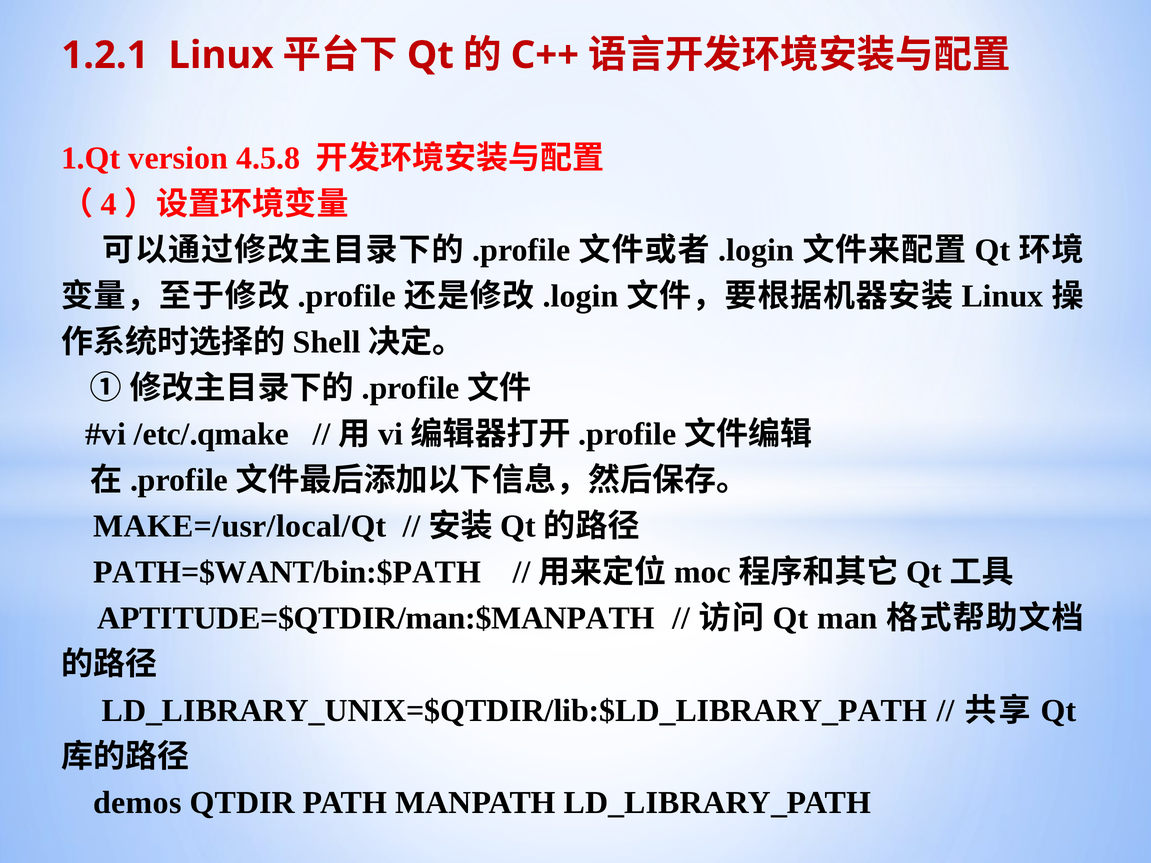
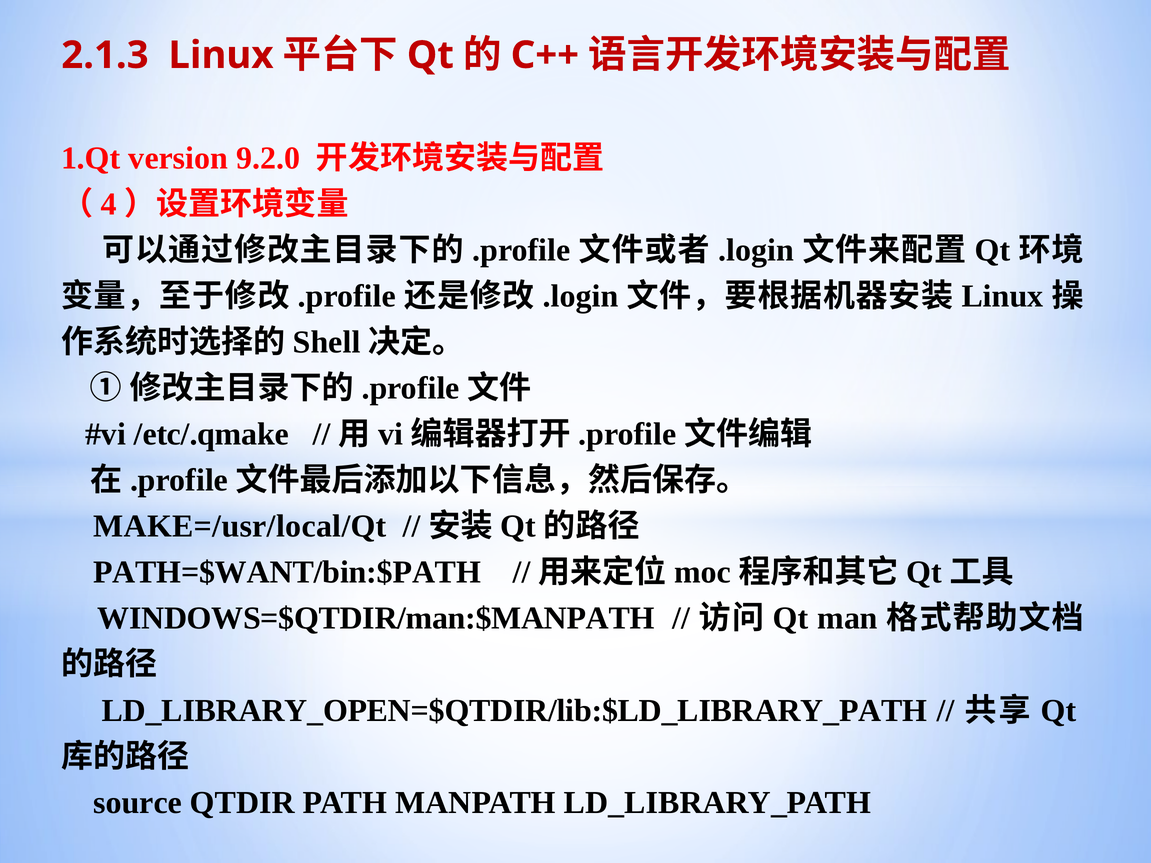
1.2.1: 1.2.1 -> 2.1.3 (105, 55)
4.5.8: 4.5.8 -> 9.2.0 (268, 158)
APTITUDE=$QTDIR/man:$MANPATH: APTITUDE=$QTDIR/man:$MANPATH -> WINDOWS=$QTDIR/man:$MANPATH (376, 619)
LD_LIBRARY_UNIX=$QTDIR/lib:$LD_LIBRARY_PATH: LD_LIBRARY_UNIX=$QTDIR/lib:$LD_LIBRARY_PATH -> LD_LIBRARY_OPEN=$QTDIR/lib:$LD_LIBRARY_PATH (514, 711)
demos: demos -> source (138, 803)
